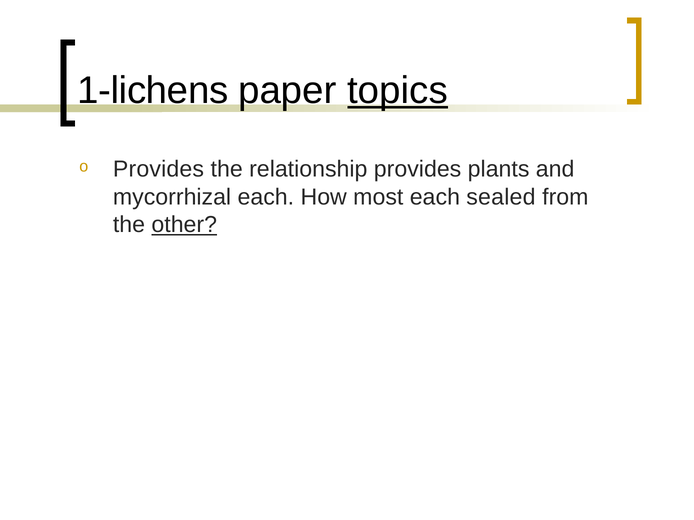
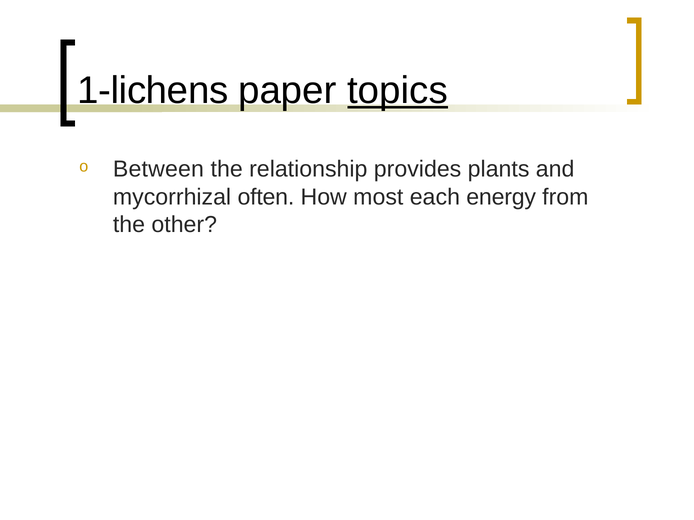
Provides: Provides -> Between (158, 169)
mycorrhizal each: each -> often (266, 197)
sealed: sealed -> energy (501, 197)
other underline: present -> none (184, 225)
